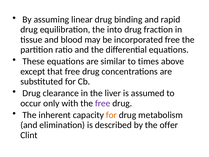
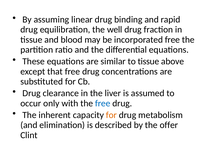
into: into -> well (115, 30)
to times: times -> tissue (148, 61)
free colour: purple -> blue (103, 103)
